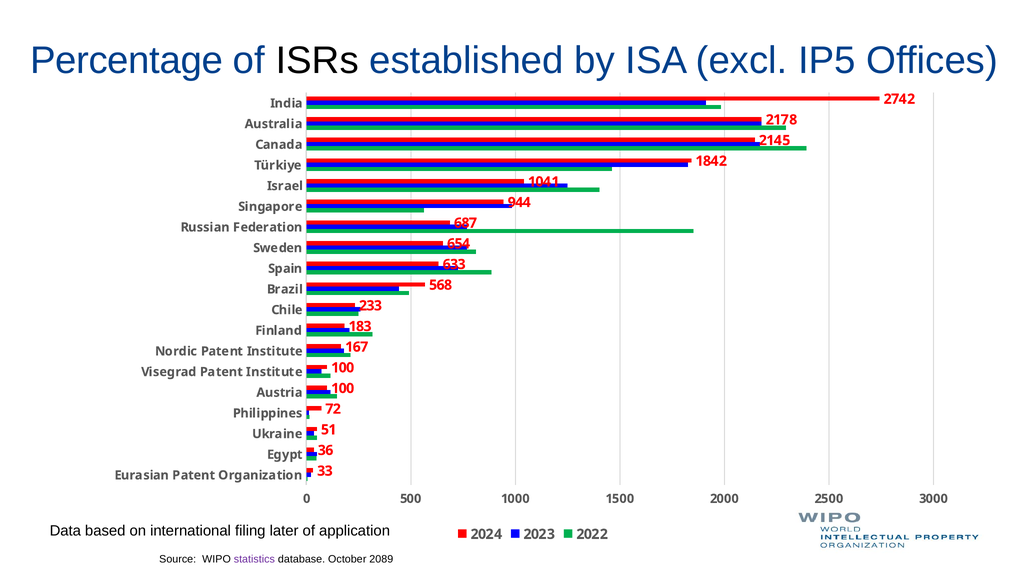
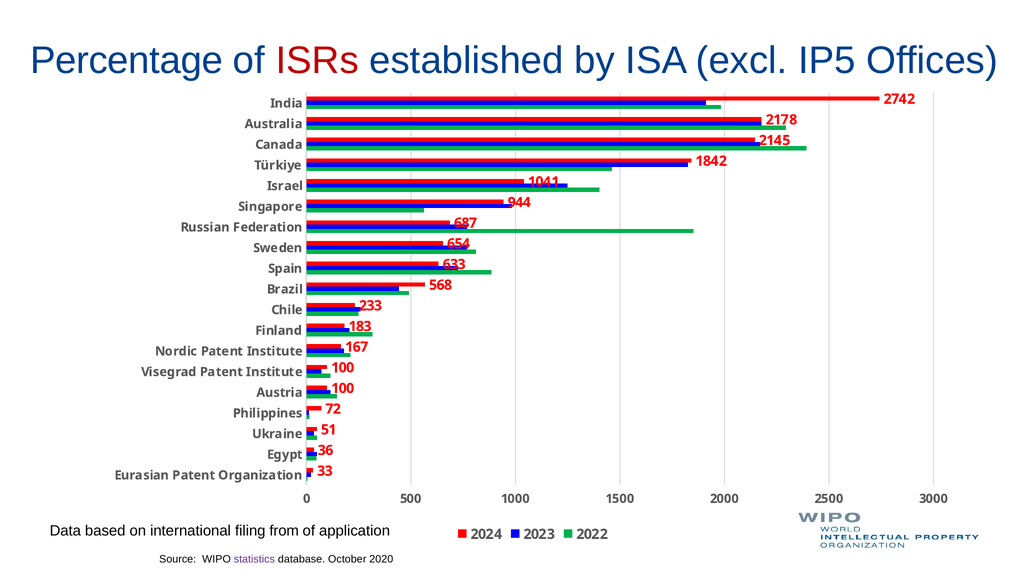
ISRs colour: black -> red (317, 60)
later: later -> from (284, 531)
2089: 2089 -> 2020 (381, 559)
